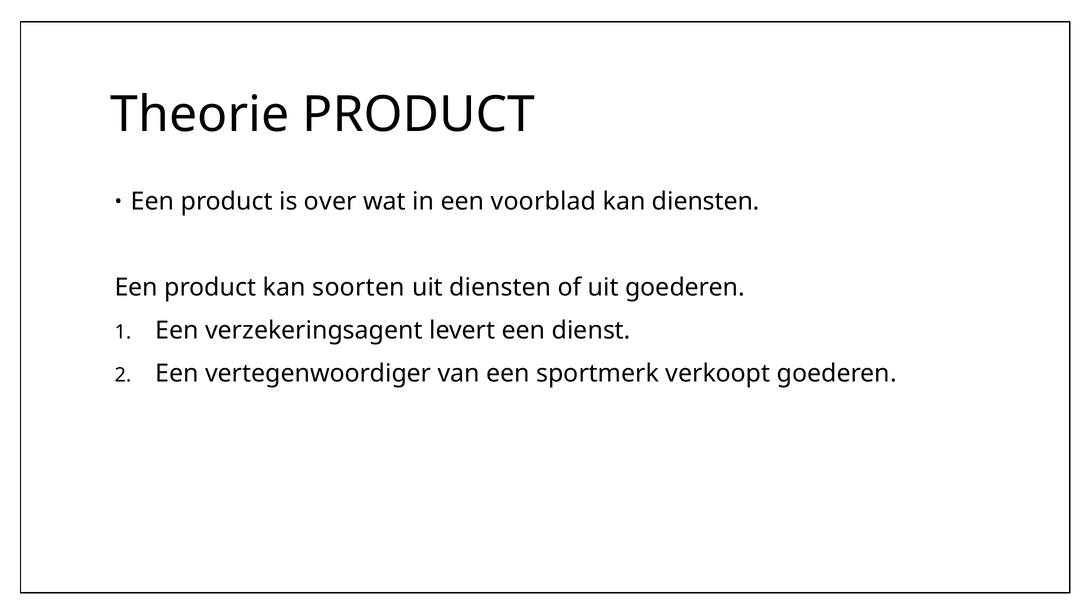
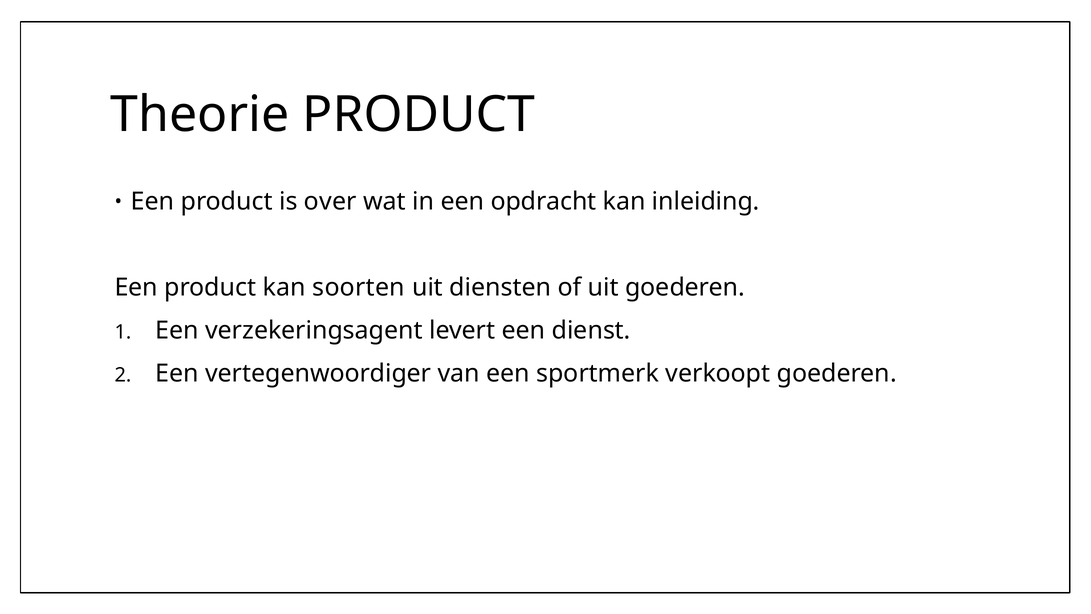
voorblad: voorblad -> opdracht (544, 202)
kan diensten: diensten -> inleiding (706, 202)
